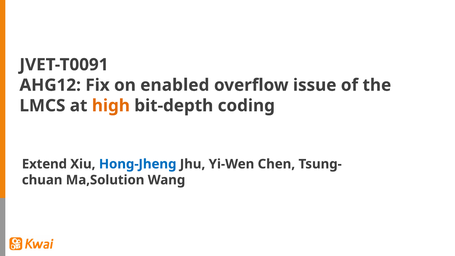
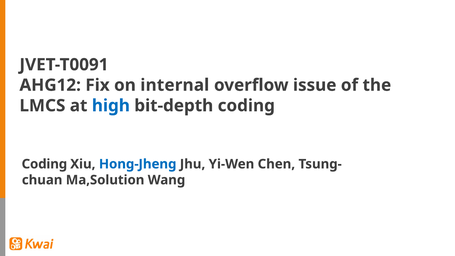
enabled: enabled -> internal (175, 85)
high colour: orange -> blue (111, 106)
Extend: Extend -> Coding (44, 164)
